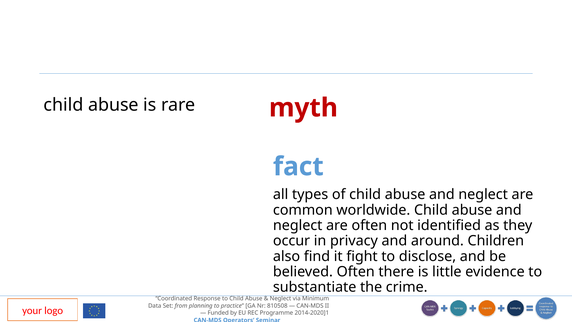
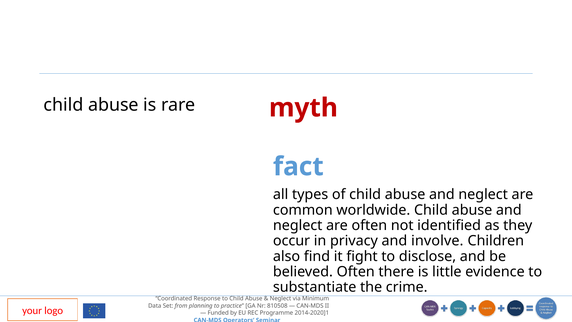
around: around -> involve (437, 241)
